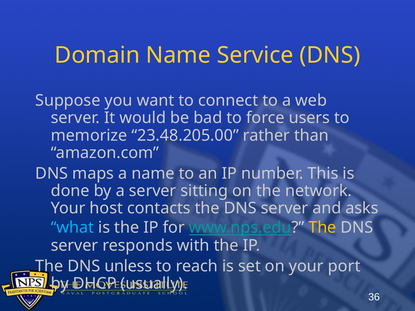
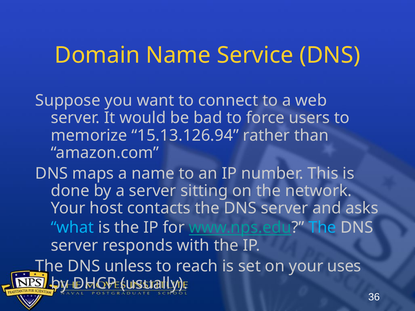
23.48.205.00: 23.48.205.00 -> 15.13.126.94 (185, 135)
The colour: yellow -> light blue (322, 228)
port: port -> uses (344, 266)
